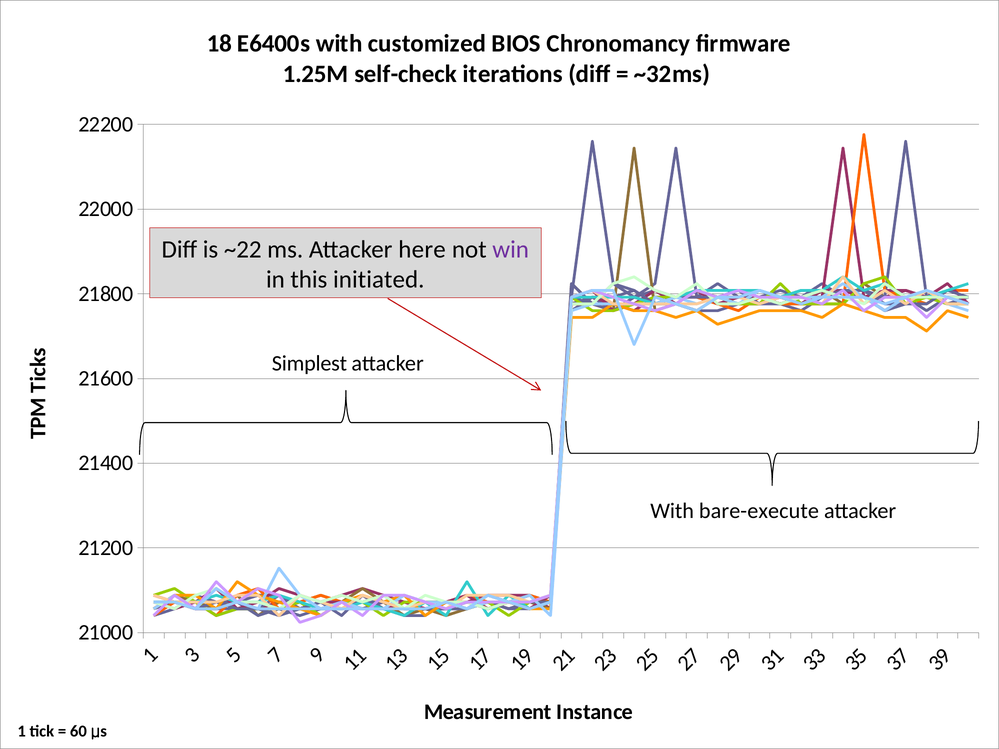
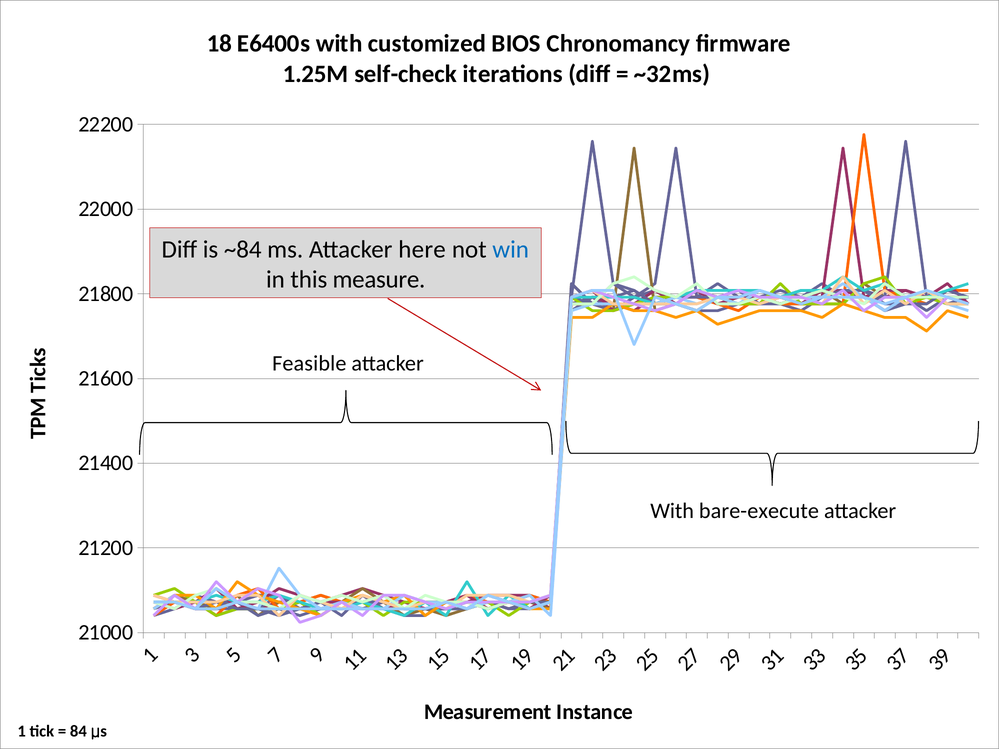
~22: ~22 -> ~84 (243, 250)
win colour: purple -> blue (511, 250)
initiated: initiated -> measure (379, 280)
Simplest: Simplest -> Feasible (309, 363)
60: 60 -> 84 (78, 732)
